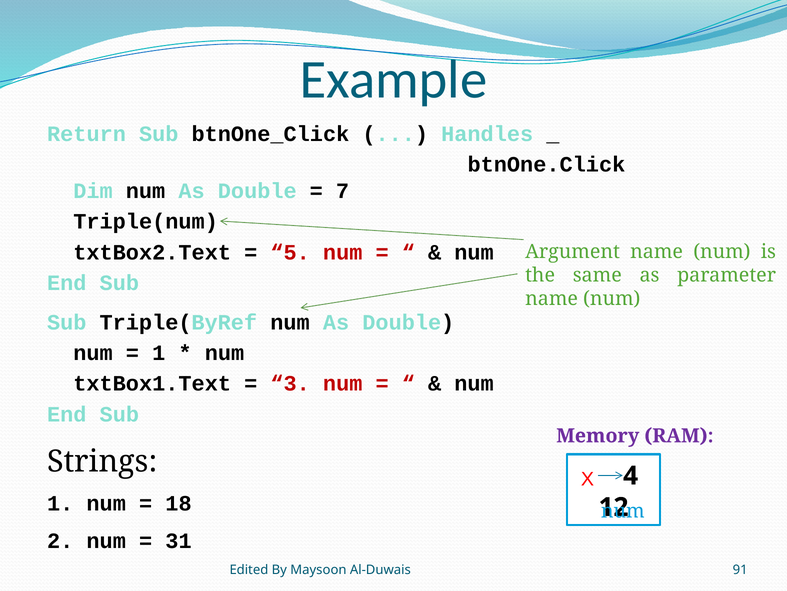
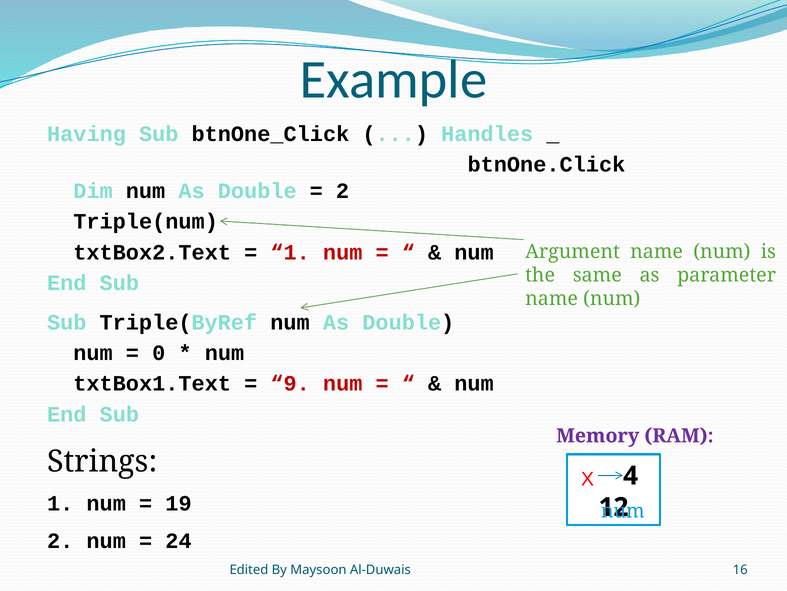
Return: Return -> Having (86, 134)
7: 7 -> 2 (342, 191)
5: 5 -> 1 (290, 252)
1: 1 -> 0 (159, 353)
3: 3 -> 9 (290, 383)
18: 18 -> 19 (178, 503)
31: 31 -> 24 (178, 540)
91: 91 -> 16 (740, 569)
